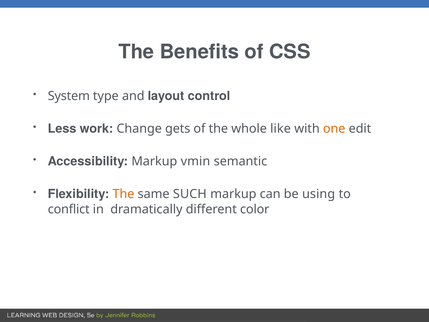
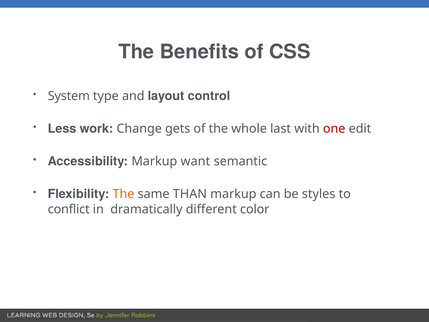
like: like -> last (281, 129)
one colour: orange -> red (334, 129)
vmin: vmin -> want (195, 161)
SUCH: SUCH -> THAN (190, 194)
using: using -> styles (319, 194)
